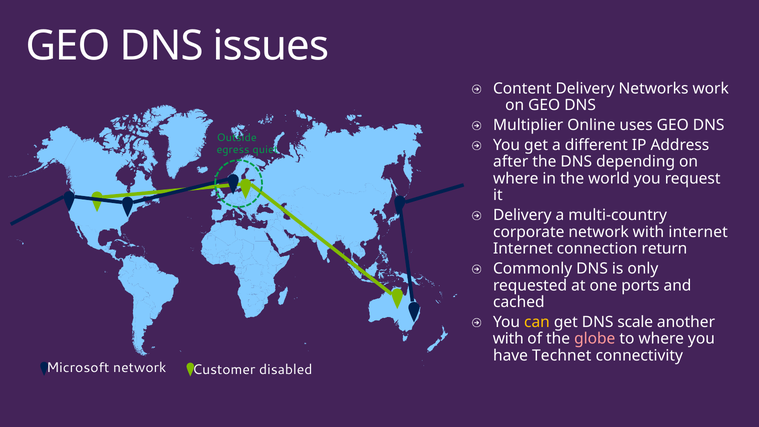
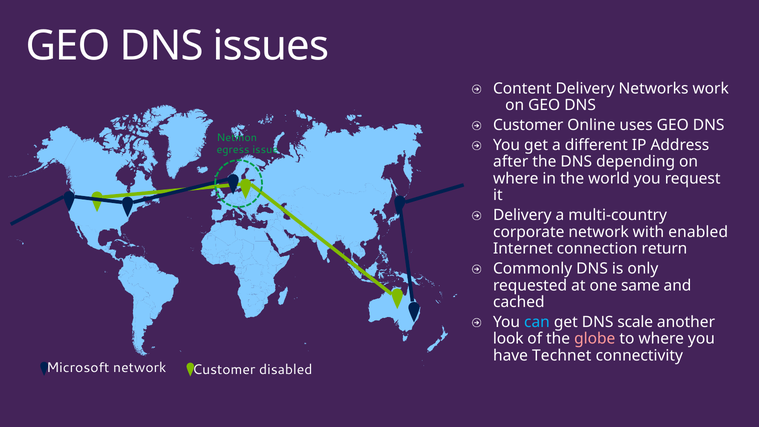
Multiplier: Multiplier -> Customer (528, 125)
Outside: Outside -> Netmon (237, 138)
quiet: quiet -> issue (265, 149)
with internet: internet -> enabled (698, 232)
ports: ports -> same (640, 285)
can colour: yellow -> light blue (537, 322)
with: with -> look (508, 339)
